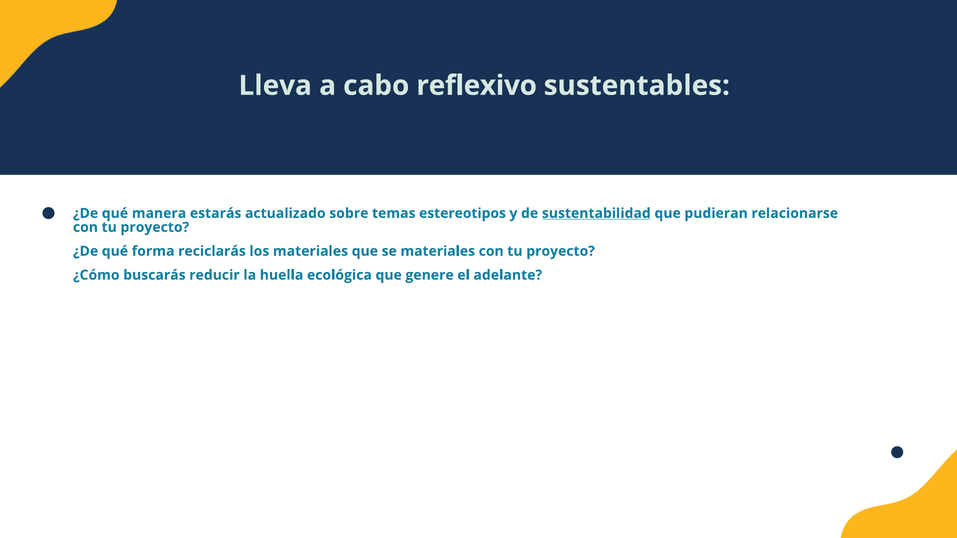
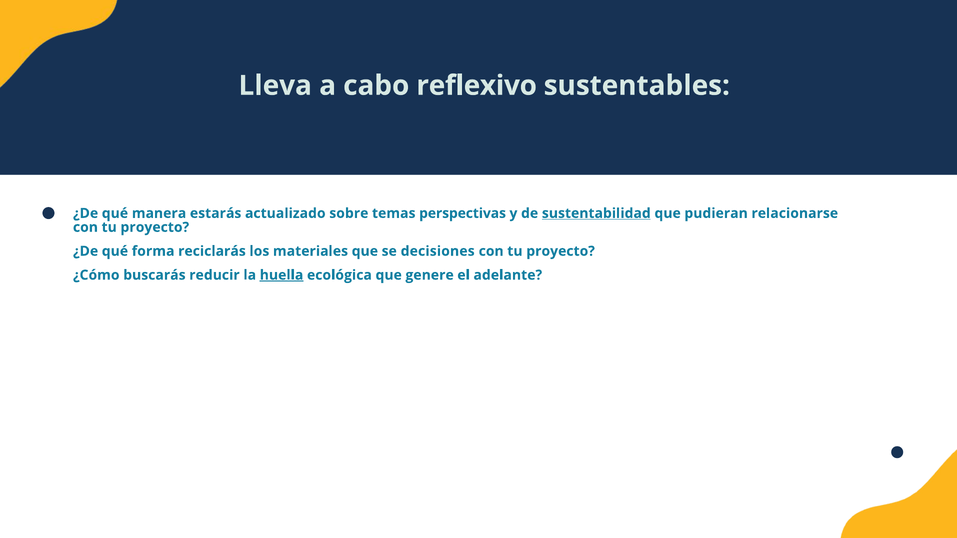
estereotipos: estereotipos -> perspectivas (463, 213)
se materiales: materiales -> decisiones (438, 251)
huella underline: none -> present (282, 275)
